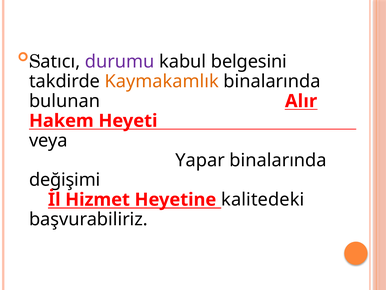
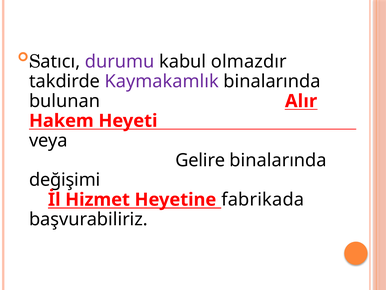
belgesini: belgesini -> olmazdır (249, 62)
Kaymakamlık colour: orange -> purple (162, 81)
Yapar: Yapar -> Gelire (200, 160)
kalitedeki: kalitedeki -> fabrikada (263, 199)
